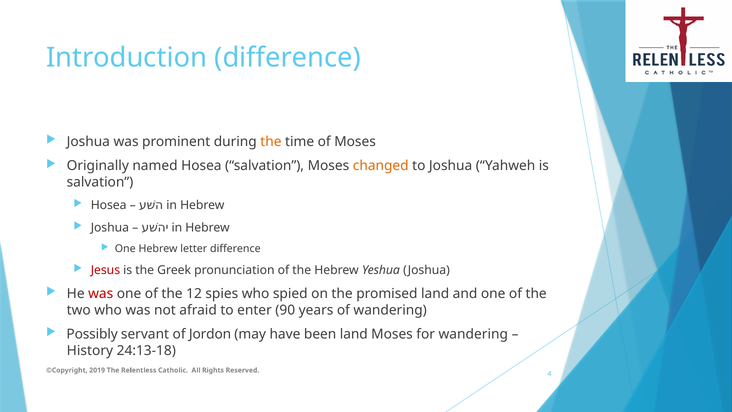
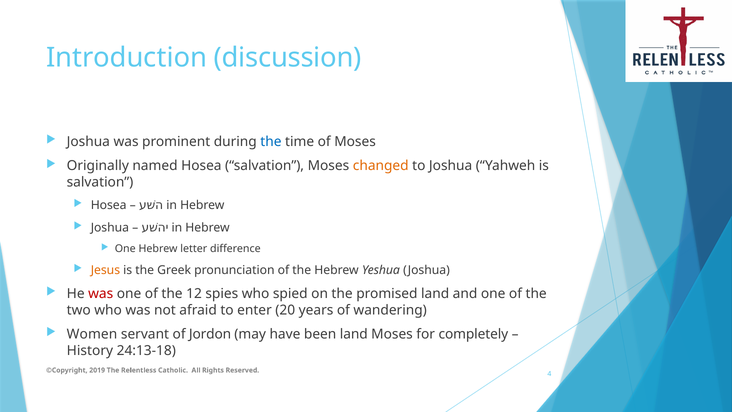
Introduction difference: difference -> discussion (288, 58)
the colour: orange -> blue (271, 142)
Jesus colour: red -> orange (105, 270)
90: 90 -> 20 (285, 310)
Possibly: Possibly -> Women (92, 334)
for wandering: wandering -> completely (473, 334)
